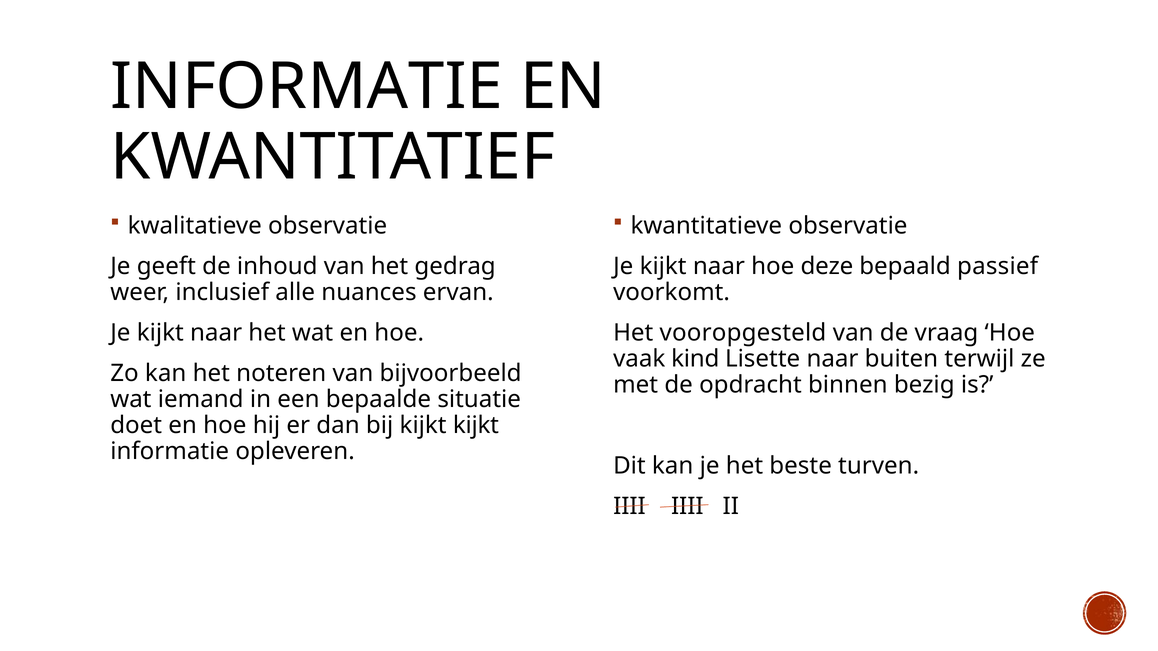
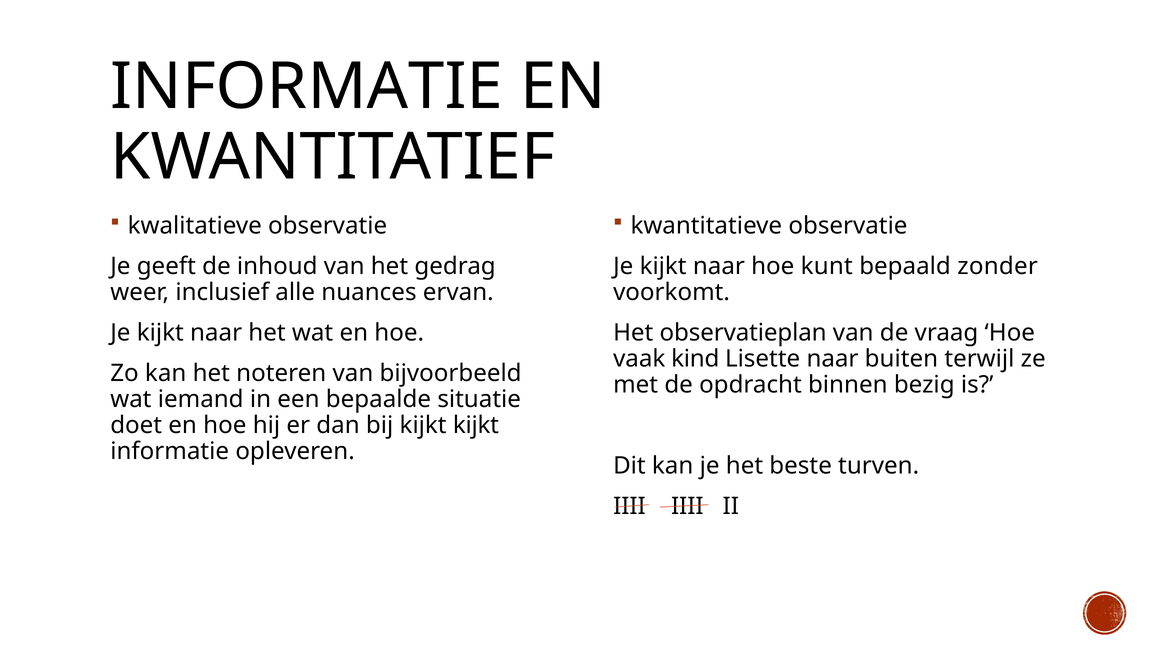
deze: deze -> kunt (827, 266)
passief: passief -> zonder (998, 266)
vooropgesteld: vooropgesteld -> observatieplan (743, 333)
